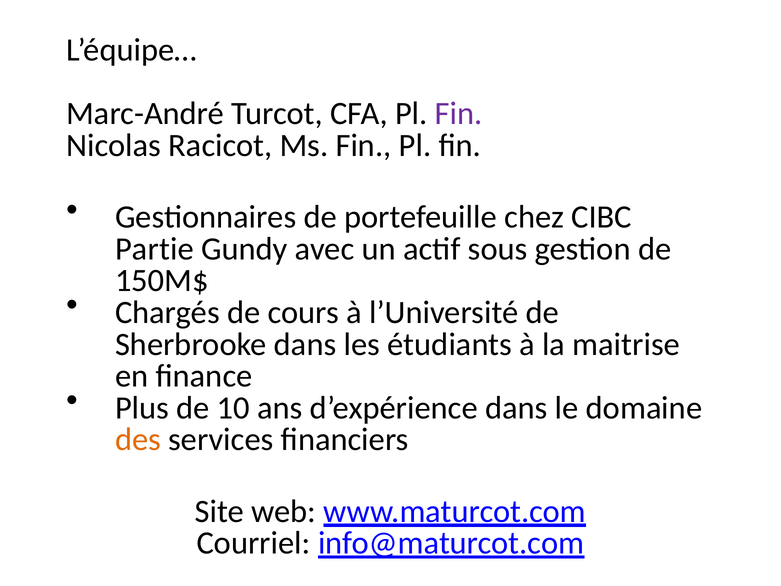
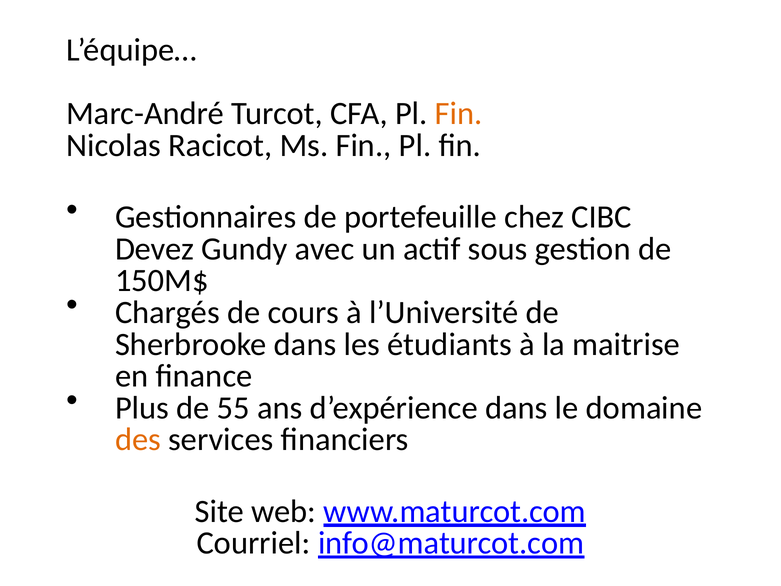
Fin colour: purple -> orange (459, 114)
Partie: Partie -> Devez (155, 249)
10: 10 -> 55 (233, 408)
